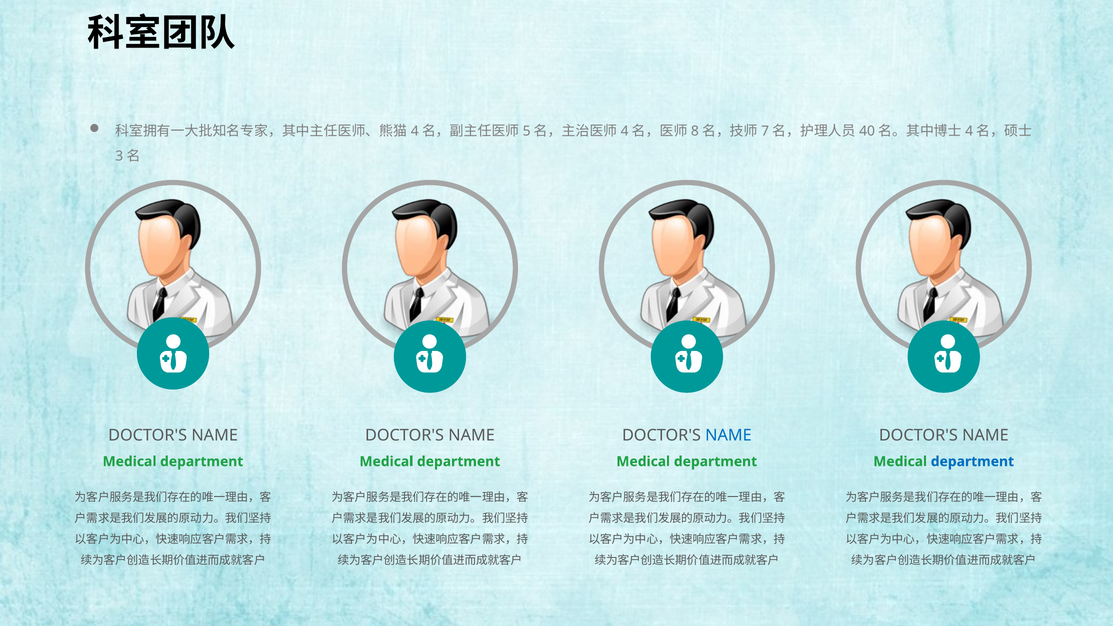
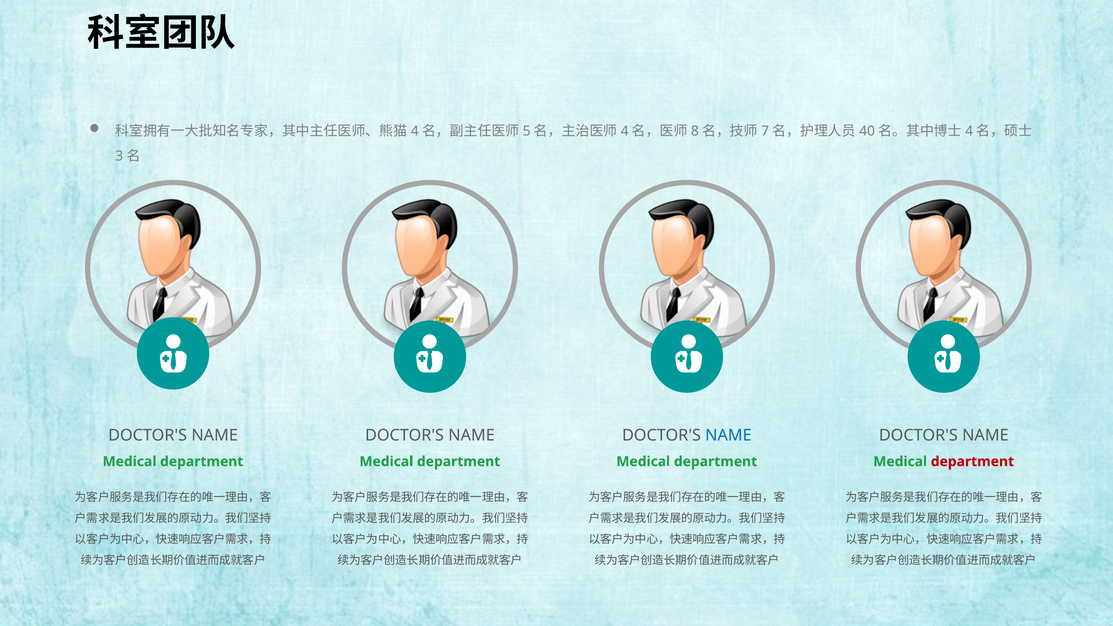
department colour: blue -> red (972, 462)
